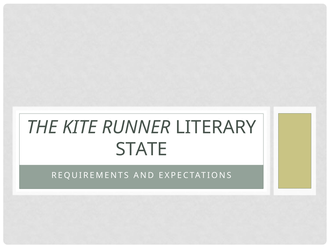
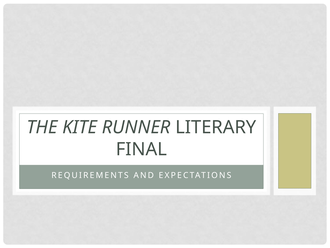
STATE: STATE -> FINAL (141, 149)
